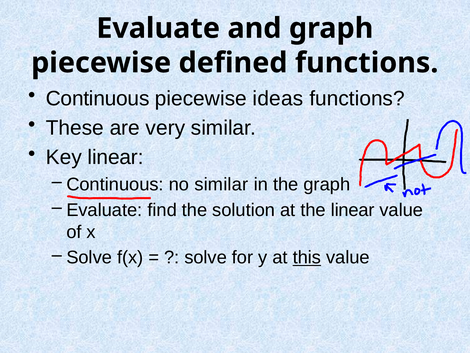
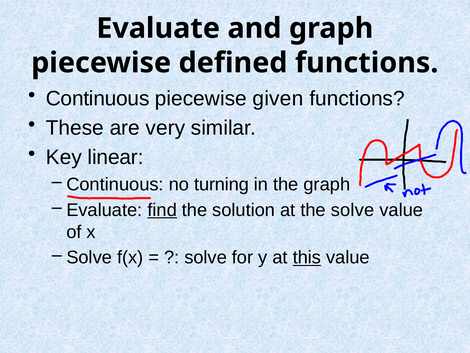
ideas: ideas -> given (278, 99)
no similar: similar -> turning (222, 184)
find underline: none -> present (162, 210)
the linear: linear -> solve (353, 210)
